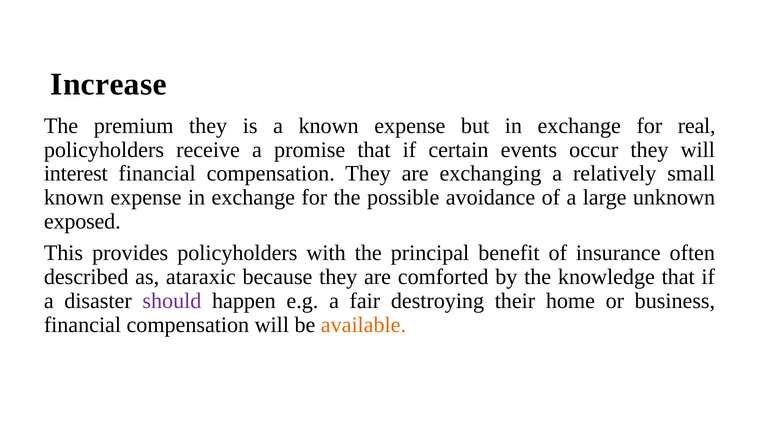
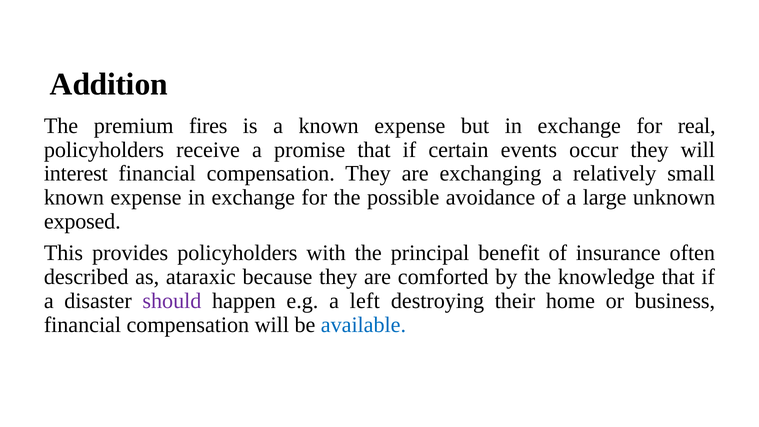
Increase: Increase -> Addition (109, 84)
premium they: they -> fires (208, 126)
fair: fair -> left (365, 301)
available colour: orange -> blue (363, 325)
